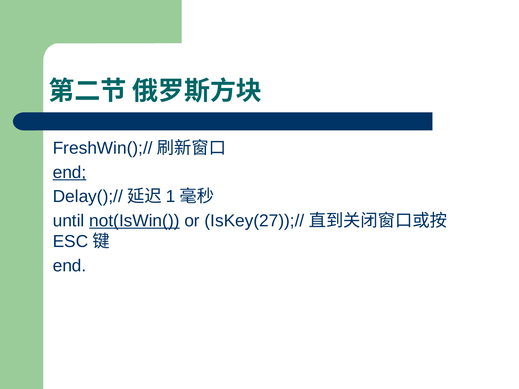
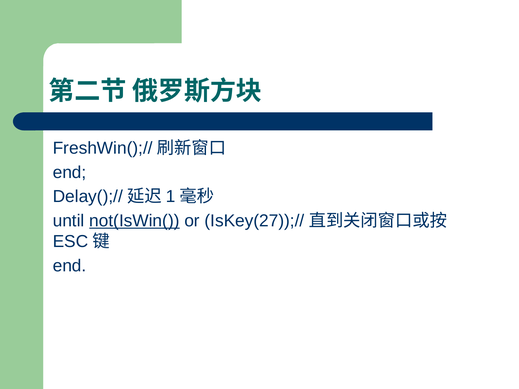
end underline: present -> none (70, 172)
